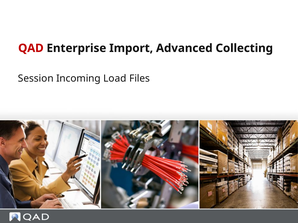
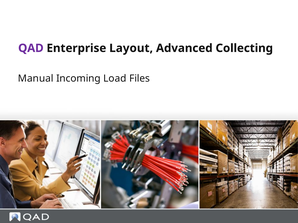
QAD colour: red -> purple (31, 48)
Import: Import -> Layout (131, 48)
Session: Session -> Manual (36, 79)
